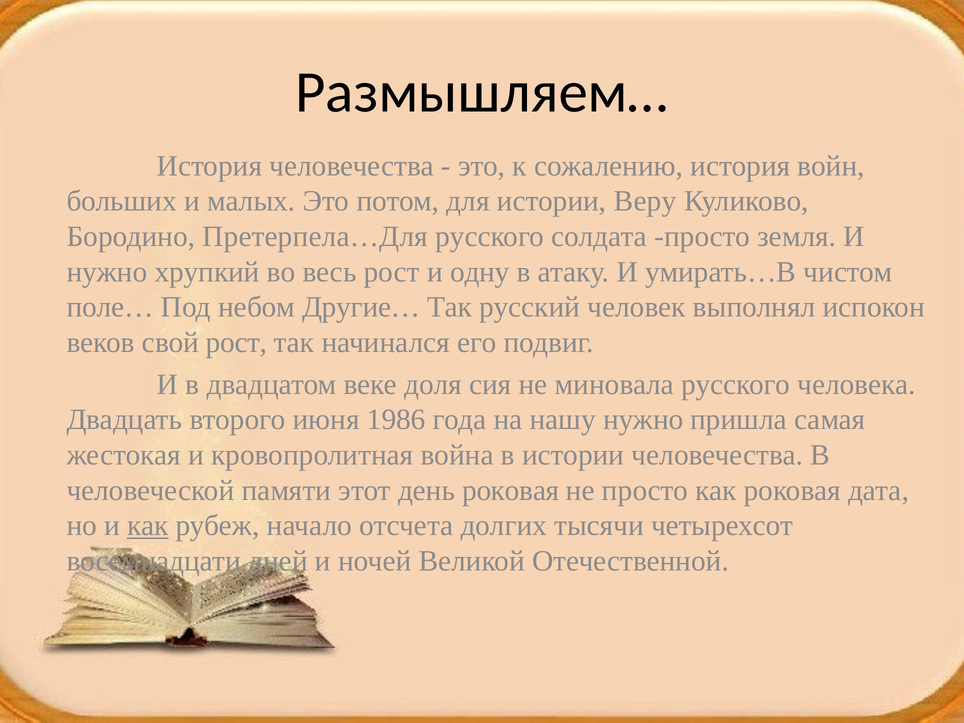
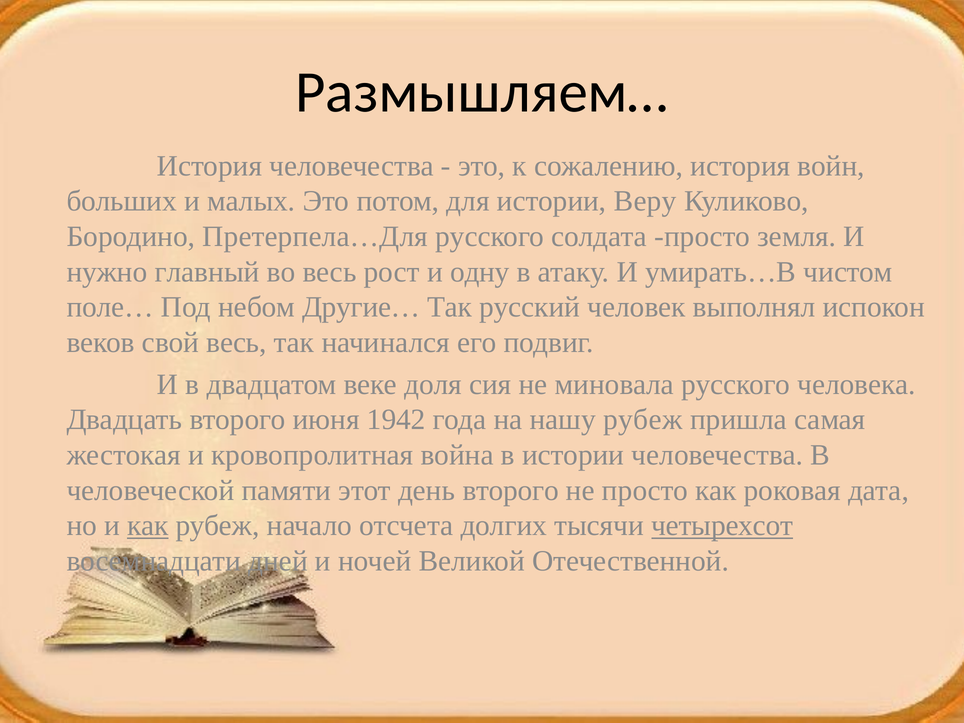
хрупкий: хрупкий -> главный (207, 272)
свой рост: рост -> весь (237, 343)
1986: 1986 -> 1942 (396, 420)
нашу нужно: нужно -> рубеж (643, 420)
день роковая: роковая -> второго (511, 490)
четырехсот underline: none -> present (722, 526)
